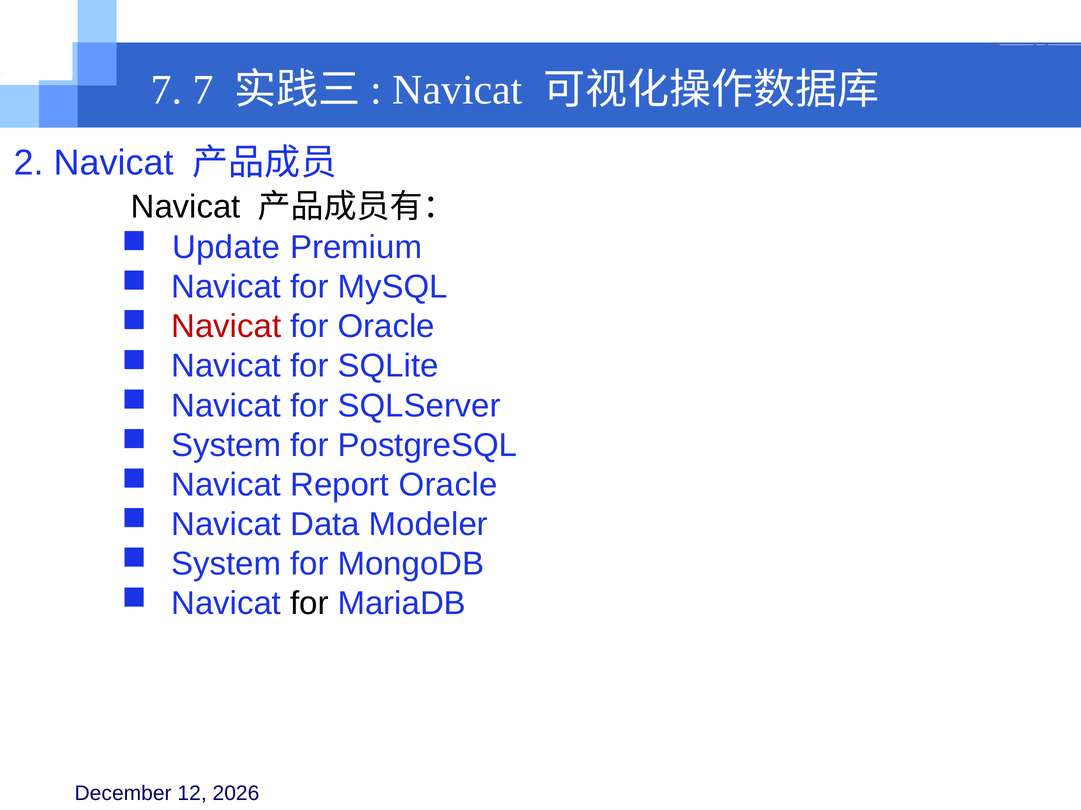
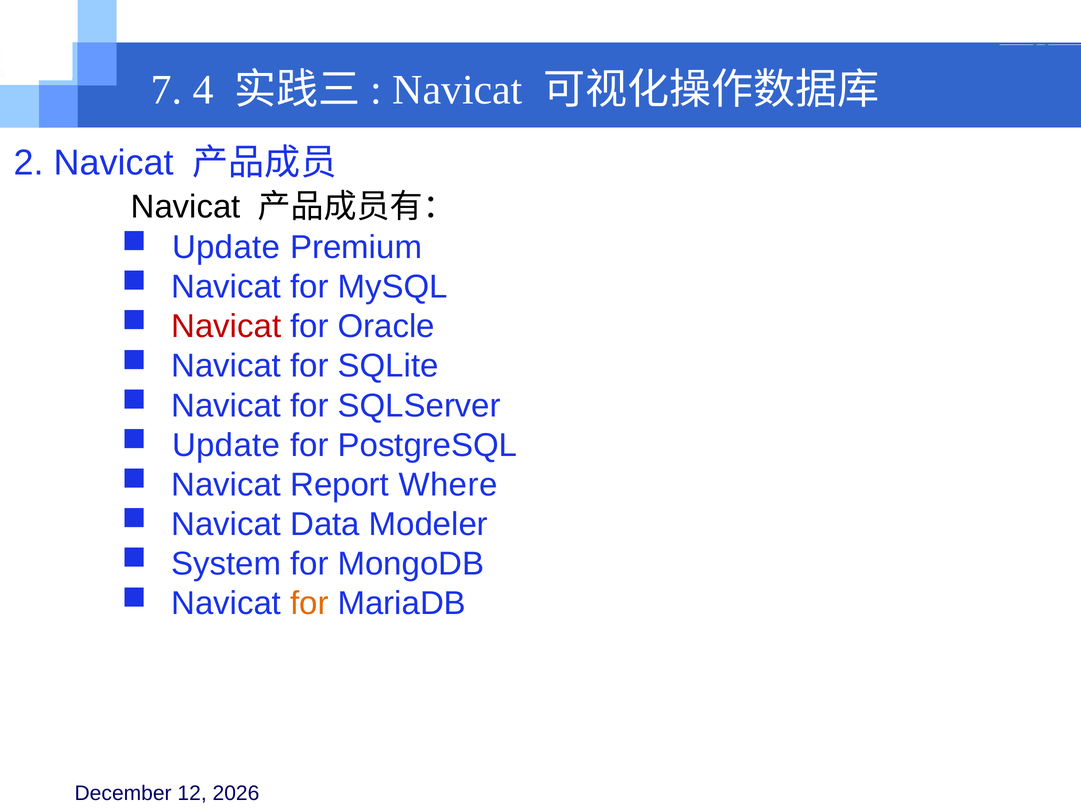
7 7: 7 -> 4 (203, 90)
System: System -> Update (226, 446)
Report Oracle: Oracle -> Where (448, 485)
for colour: black -> orange (309, 604)
